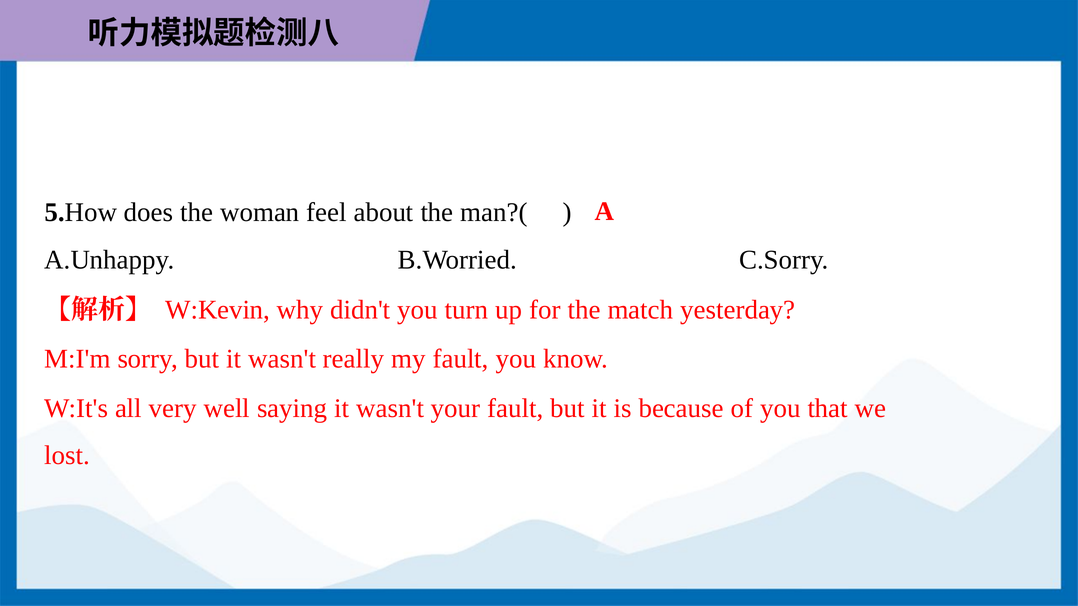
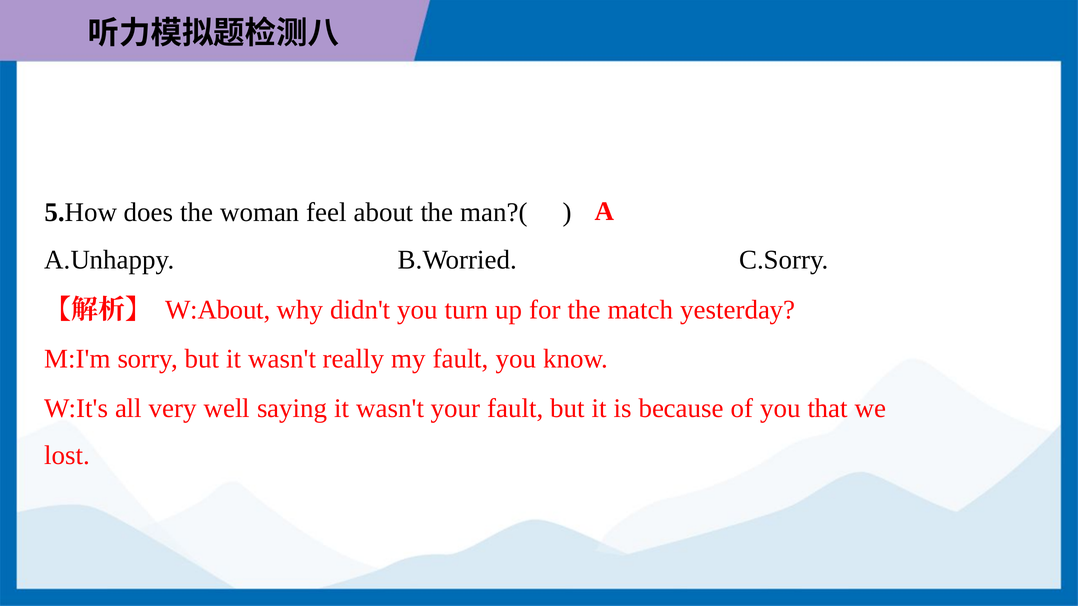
W:Kevin: W:Kevin -> W:About (218, 310)
